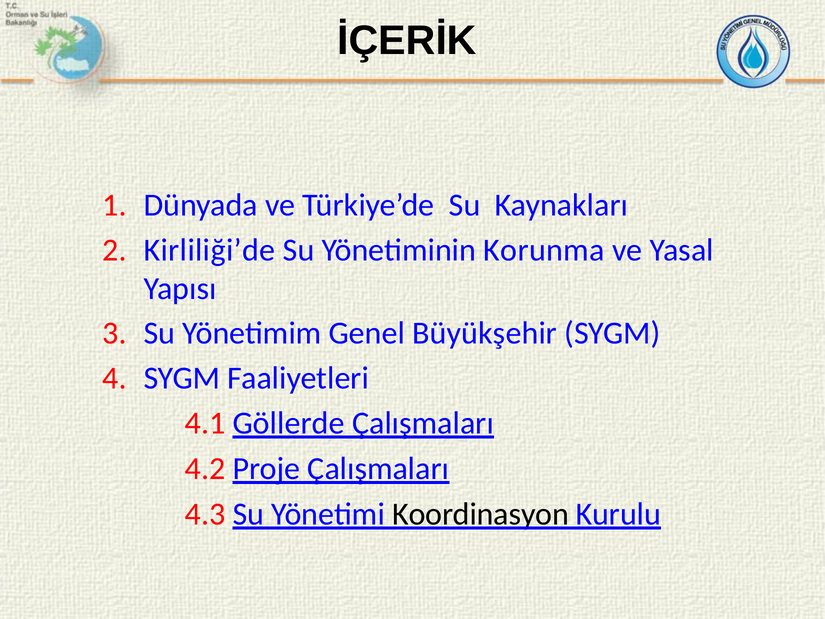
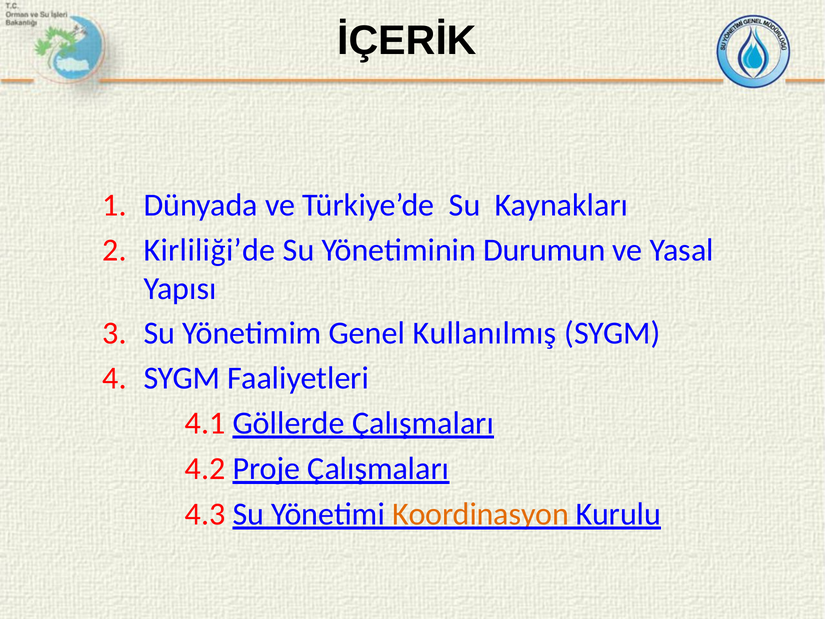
Korunma: Korunma -> Durumun (544, 250)
Büyükşehir: Büyükşehir -> Kullanılmış (485, 333)
Koordinasyon colour: black -> orange (481, 514)
